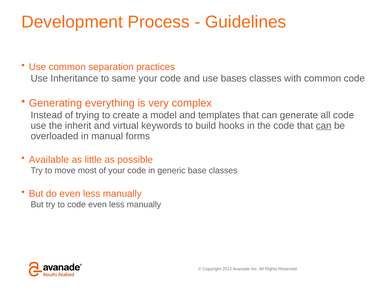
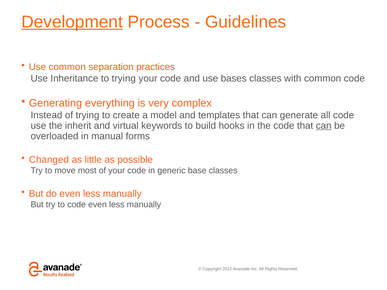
Development underline: none -> present (72, 22)
to same: same -> trying (124, 79)
Available: Available -> Changed (49, 160)
